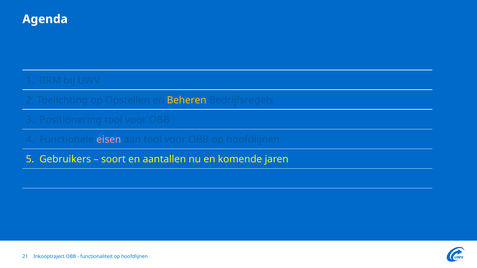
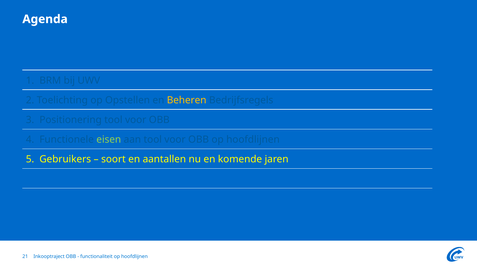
eisen colour: pink -> light green (109, 140)
